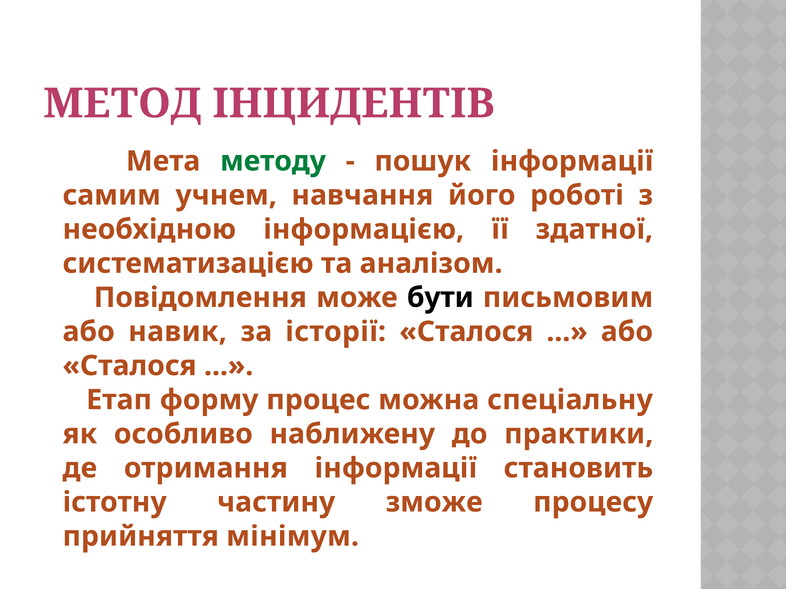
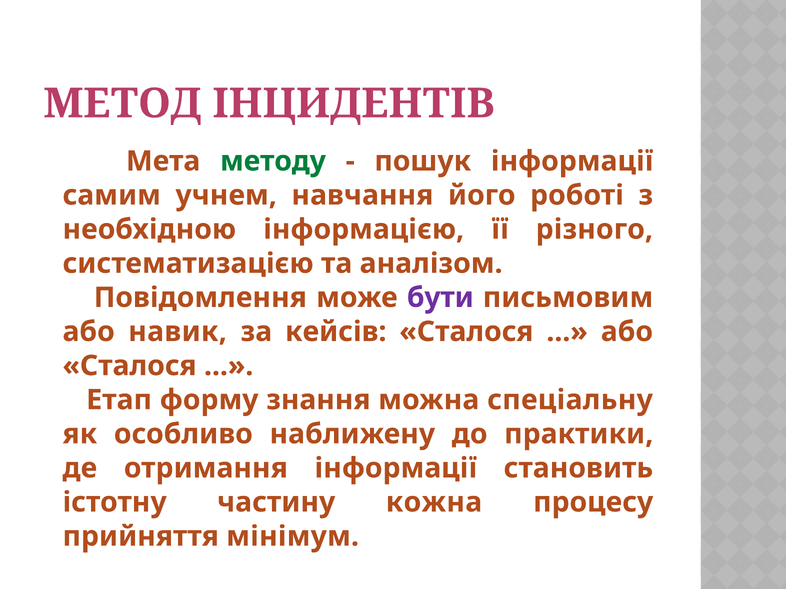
здатної: здатної -> різного (594, 230)
бути colour: black -> purple (440, 298)
історії: історії -> кейсів (336, 332)
процес: процес -> знання (318, 400)
зможе: зможе -> кожна (434, 503)
